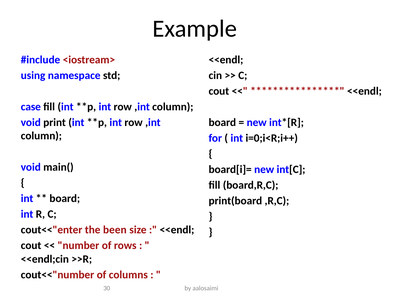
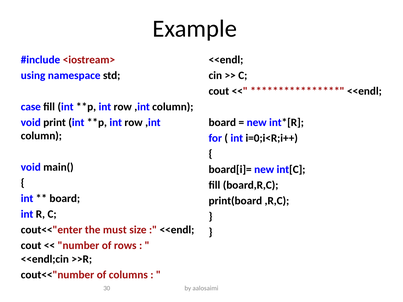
been: been -> must (115, 230)
